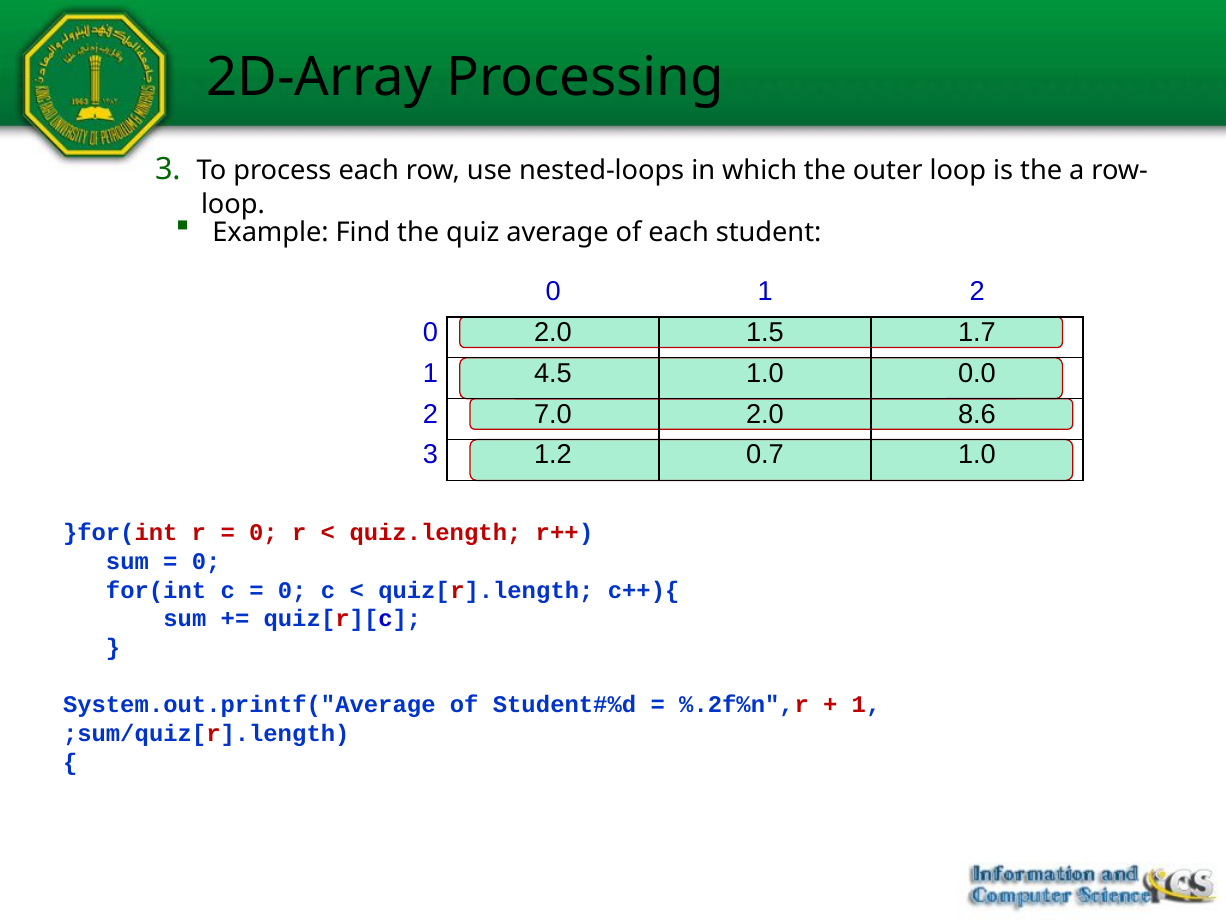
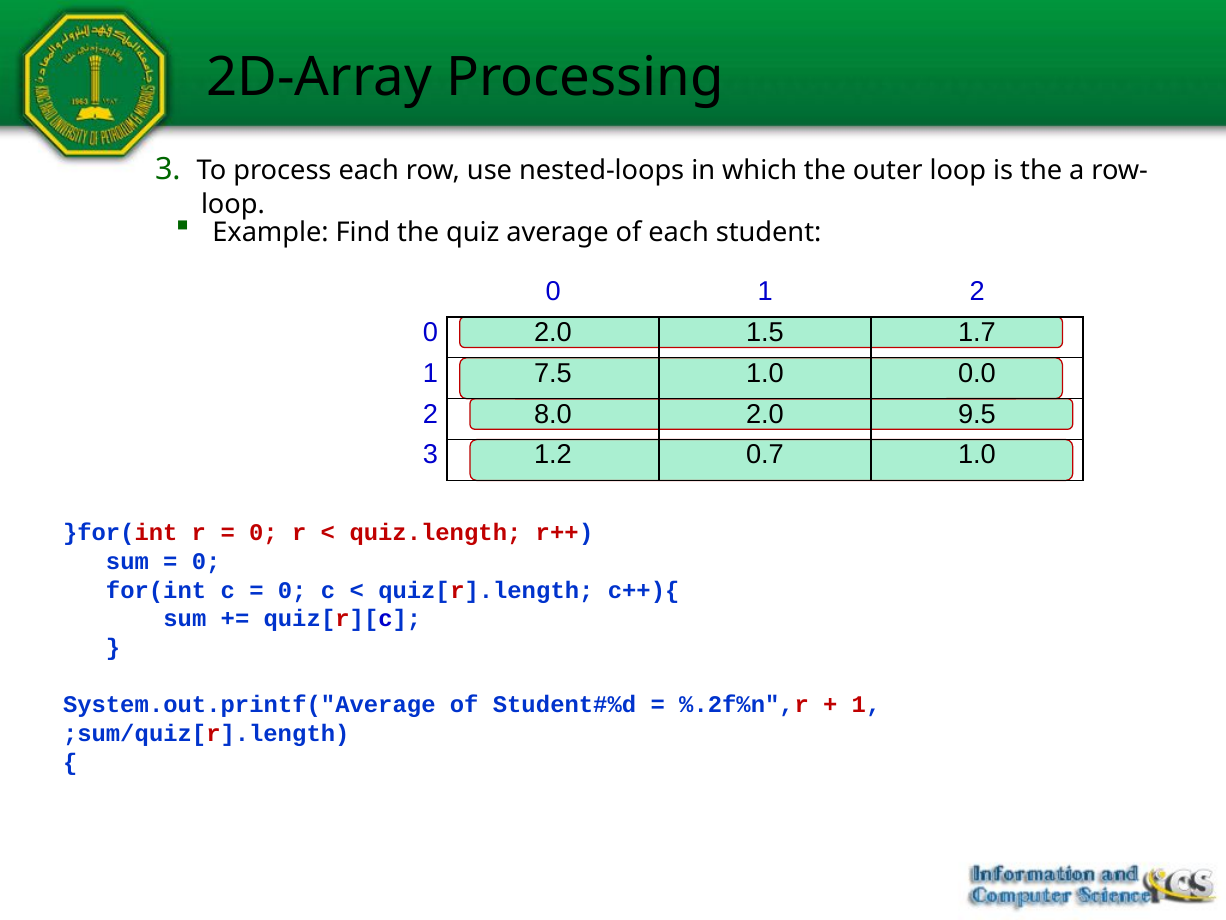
4.5: 4.5 -> 7.5 (553, 373)
7.0: 7.0 -> 8.0 (553, 414)
8.6: 8.6 -> 9.5 (977, 414)
